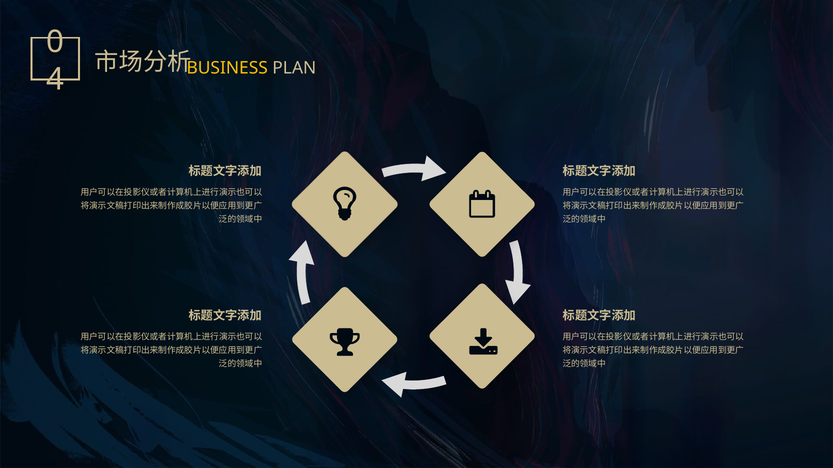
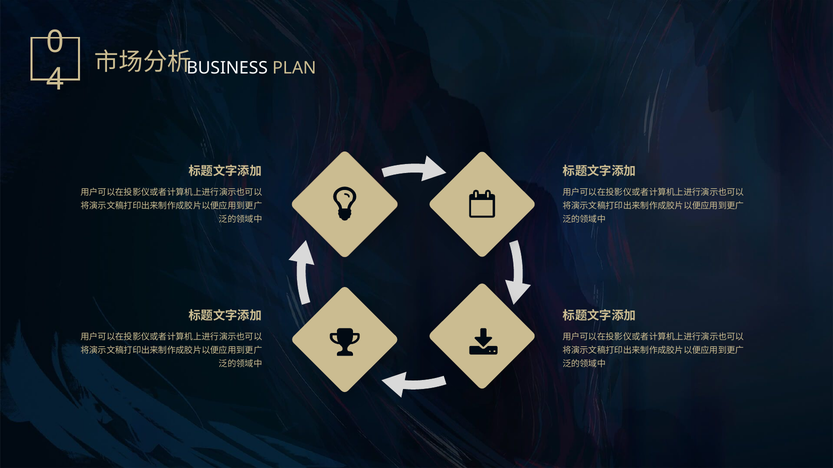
BUSINESS colour: yellow -> white (227, 68)
